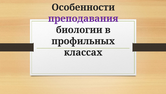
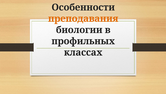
преподавания colour: purple -> orange (83, 18)
